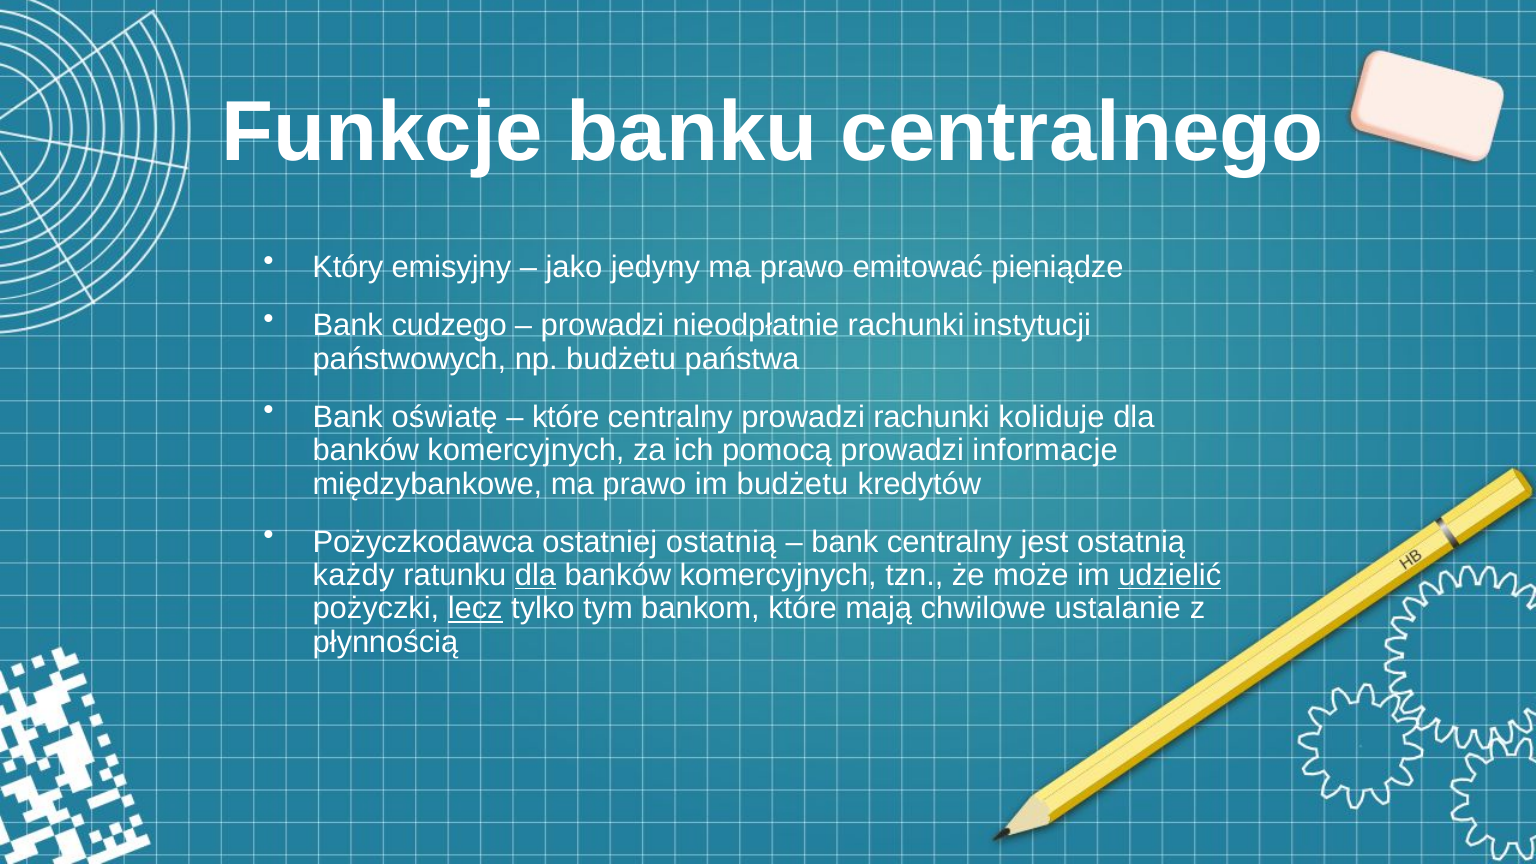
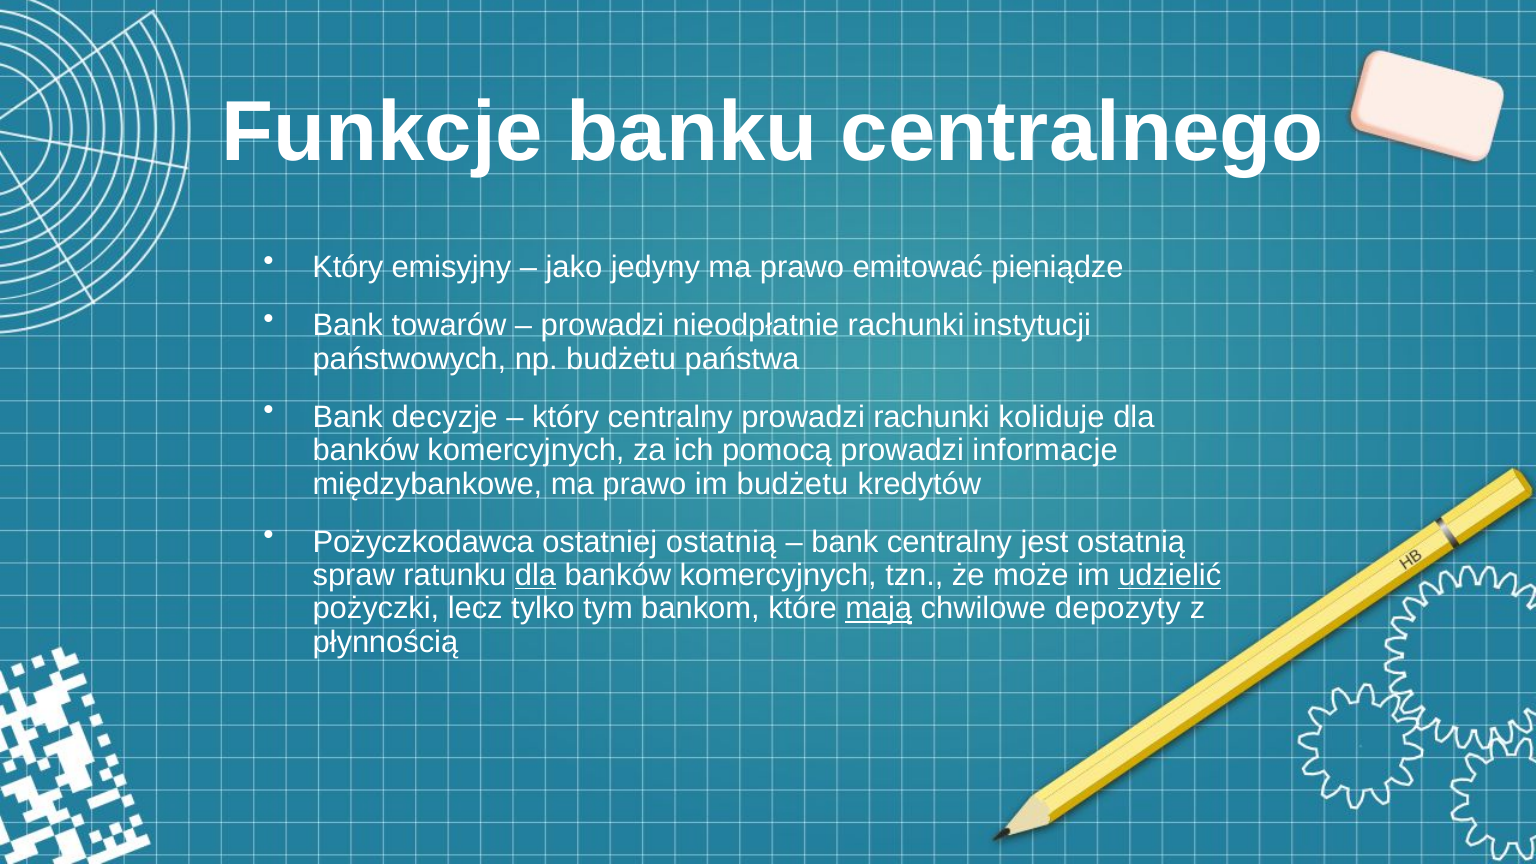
cudzego: cudzego -> towarów (449, 326)
oświatę: oświatę -> decyzje (445, 417)
które: które -> który (566, 417)
każdy: każdy -> spraw (354, 575)
lecz underline: present -> none (475, 609)
mają underline: none -> present (879, 609)
ustalanie: ustalanie -> depozyty (1118, 609)
